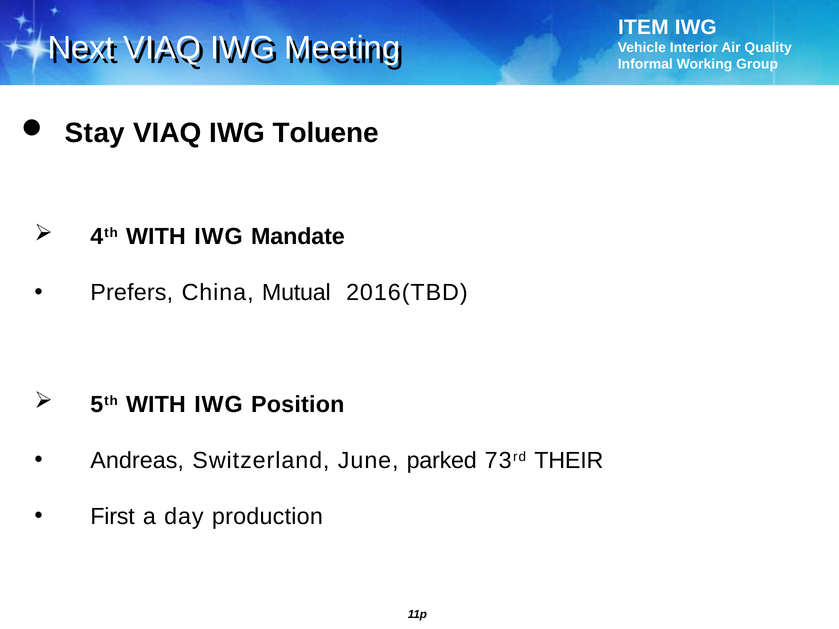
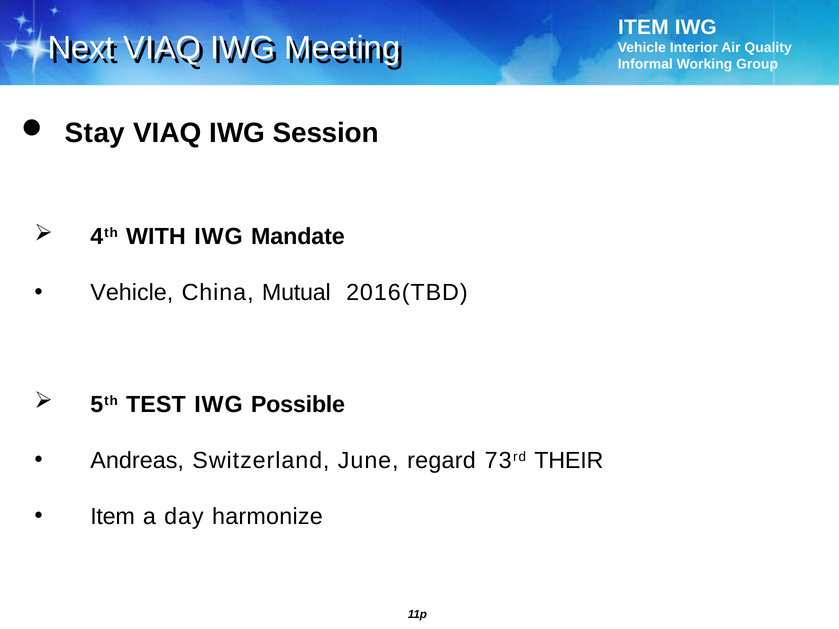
Toluene: Toluene -> Session (326, 133)
Prefers: Prefers -> Vehicle (132, 293)
5th WITH: WITH -> TEST (156, 405)
Position: Position -> Possible (298, 405)
parked: parked -> regard (441, 461)
First: First -> Item (113, 517)
production: production -> harmonize (267, 517)
